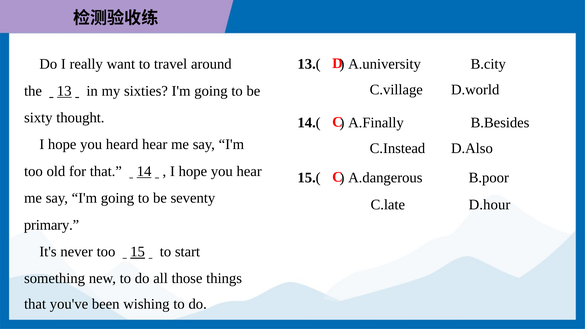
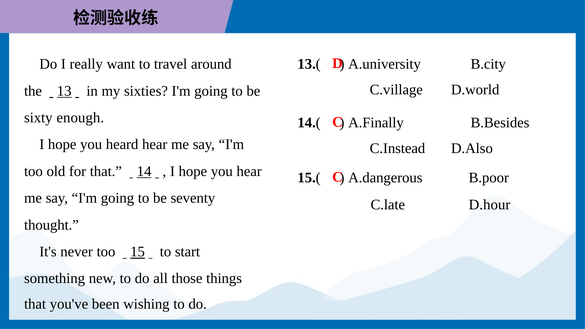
thought: thought -> enough (80, 118)
primary: primary -> thought (51, 225)
